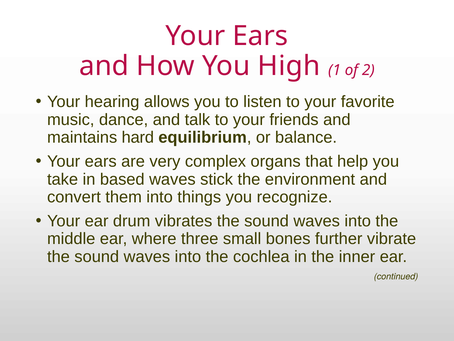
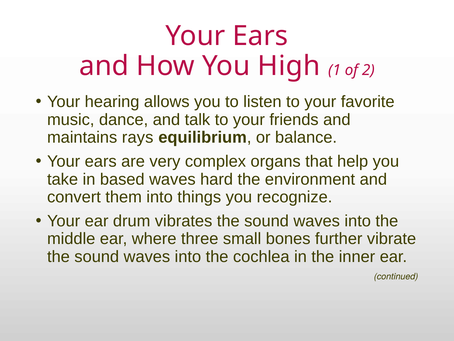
hard: hard -> rays (138, 137)
stick: stick -> hard (217, 179)
